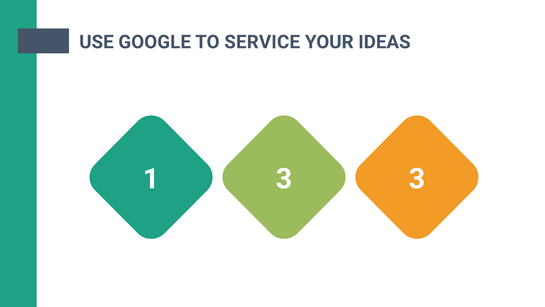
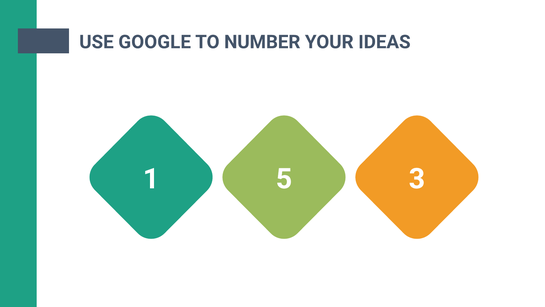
SERVICE: SERVICE -> NUMBER (262, 42)
1 3: 3 -> 5 (284, 179)
